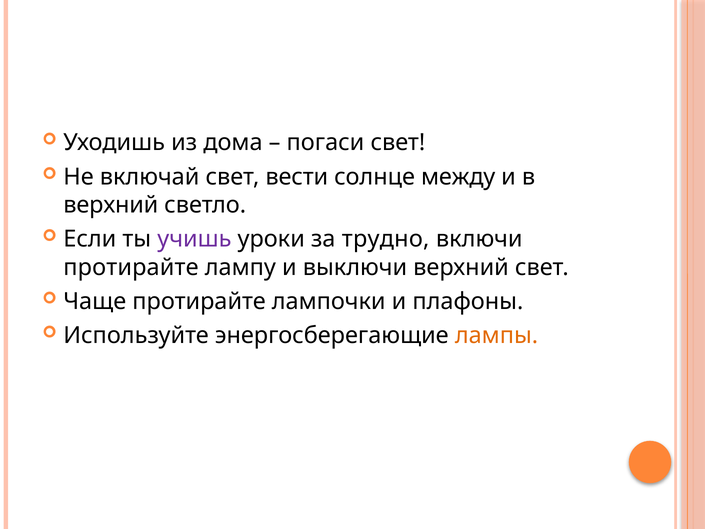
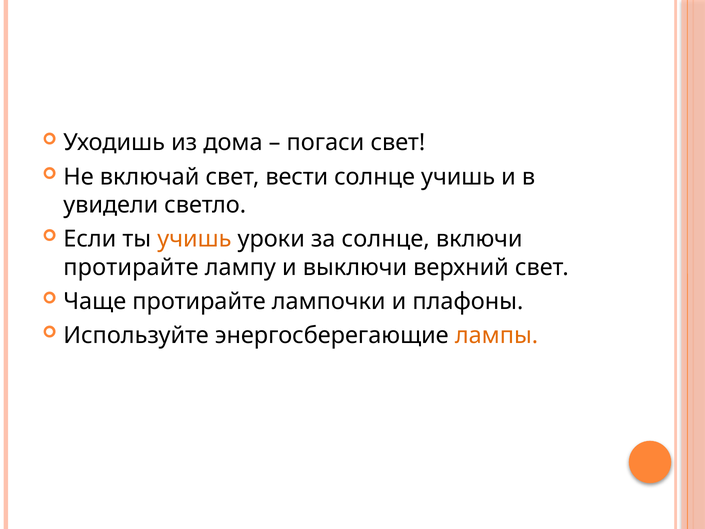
солнце между: между -> учишь (458, 177)
верхний: верхний -> увидели (111, 205)
учишь colour: purple -> orange (194, 239)
за трудно: трудно -> солнце (386, 239)
